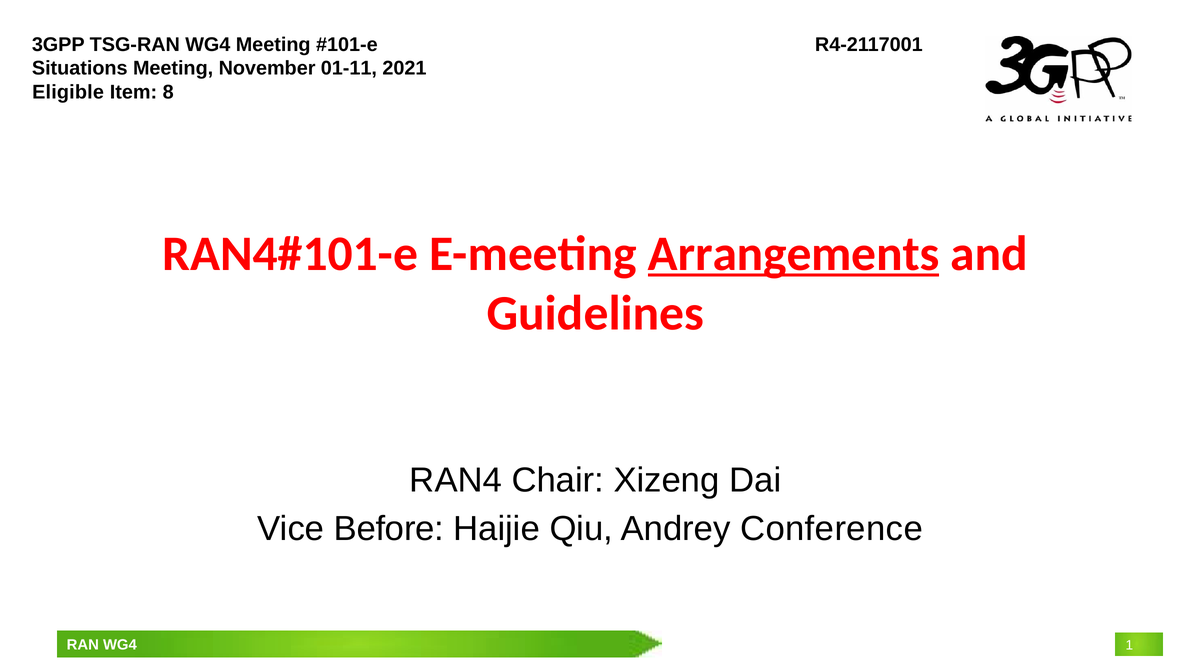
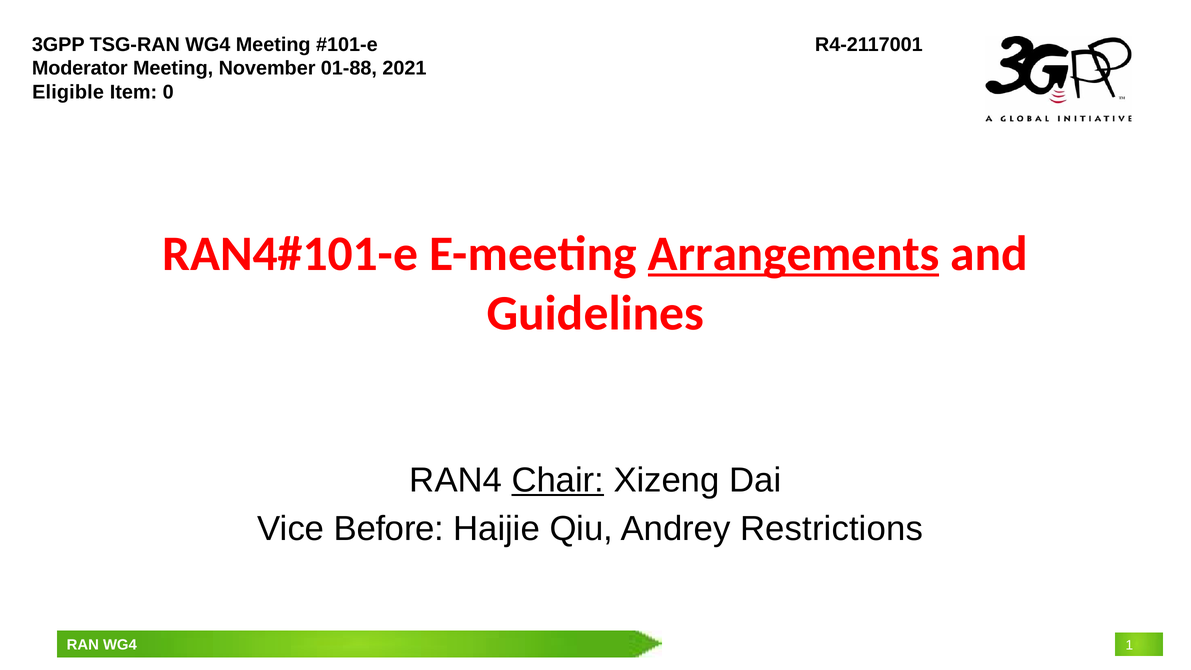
Situations: Situations -> Moderator (80, 68)
01-11: 01-11 -> 01-88 (349, 68)
8: 8 -> 0 (168, 92)
Chair underline: none -> present (558, 480)
Conference: Conference -> Restrictions (832, 529)
